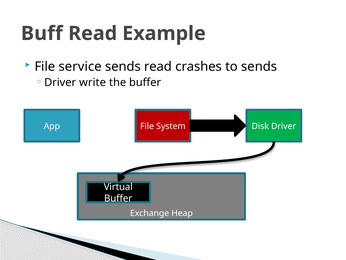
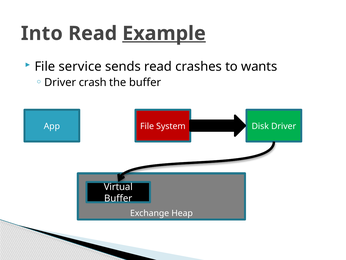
Buff: Buff -> Into (42, 33)
Example underline: none -> present (164, 33)
to sends: sends -> wants (259, 66)
write: write -> crash (93, 82)
